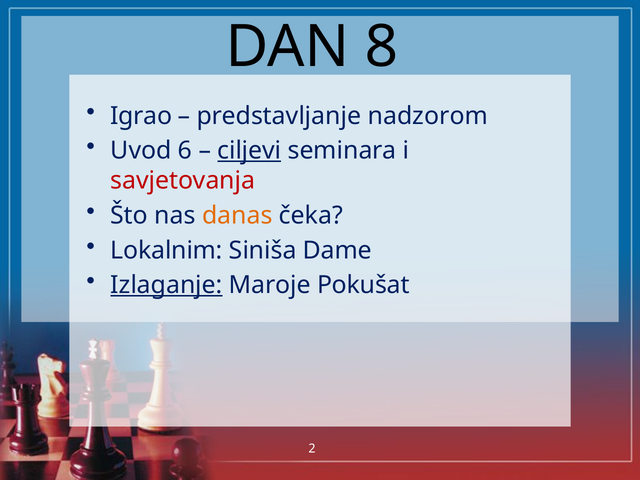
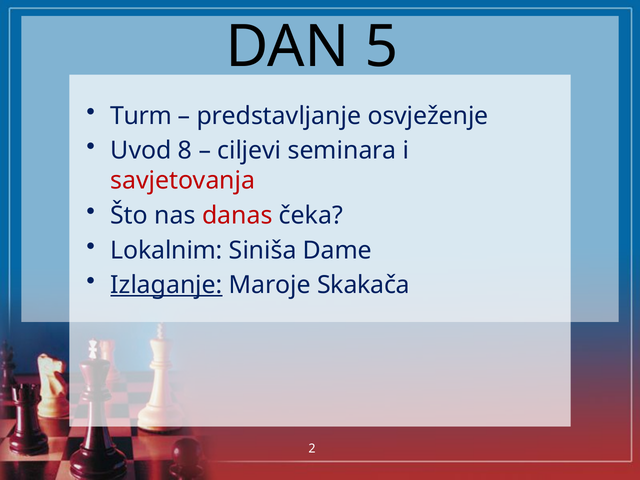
8: 8 -> 5 (381, 47)
Igrao: Igrao -> Turm (141, 116)
nadzorom: nadzorom -> osvježenje (428, 116)
6: 6 -> 8 (185, 151)
ciljevi underline: present -> none (249, 151)
danas colour: orange -> red (237, 216)
Pokušat: Pokušat -> Skakača (363, 285)
